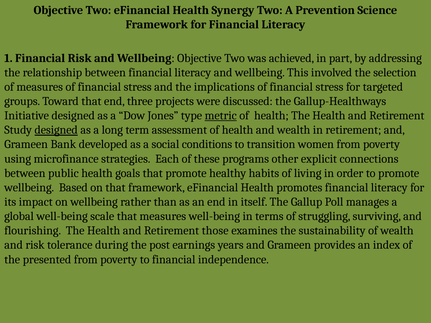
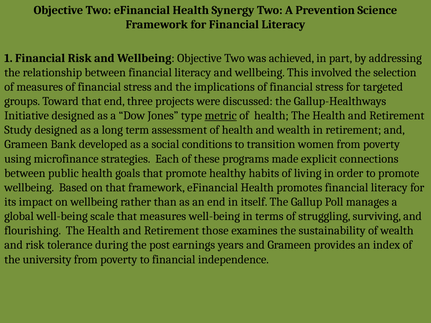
designed underline: present -> none (56, 130)
other: other -> made (285, 159)
presented: presented -> university (47, 260)
